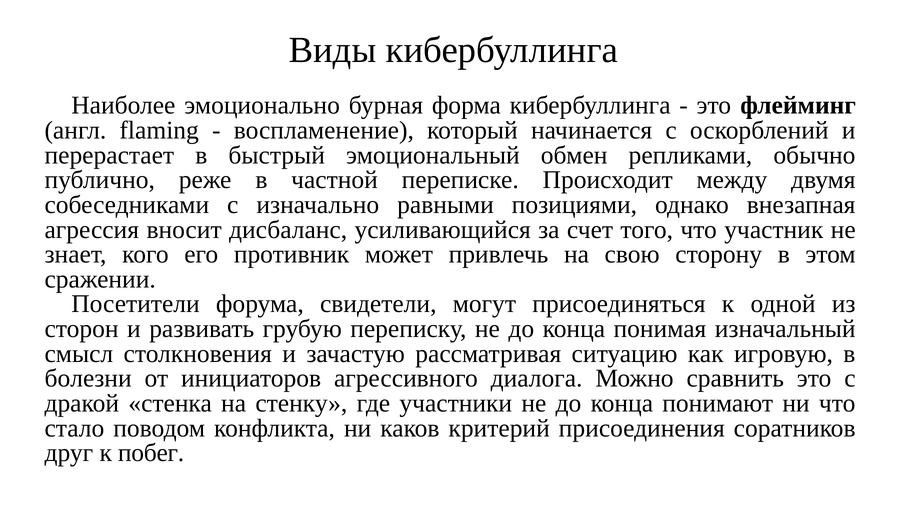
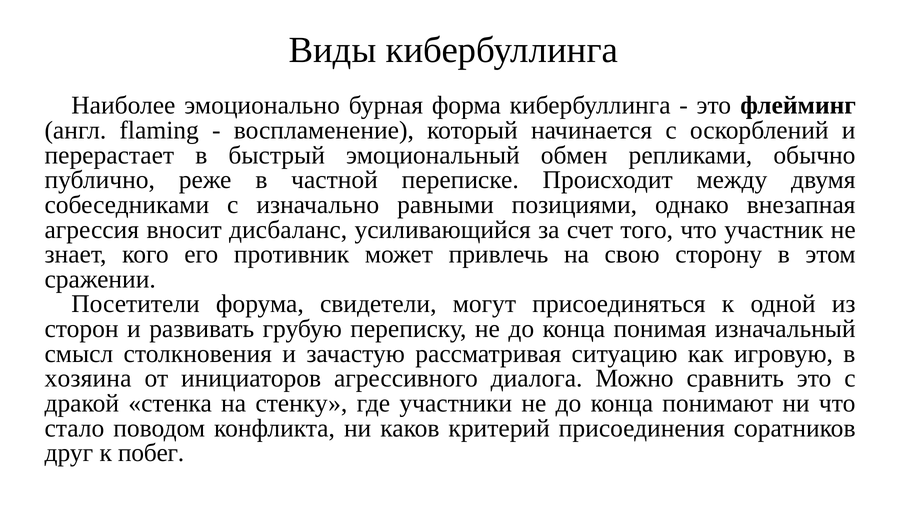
болезни: болезни -> хозяина (88, 379)
